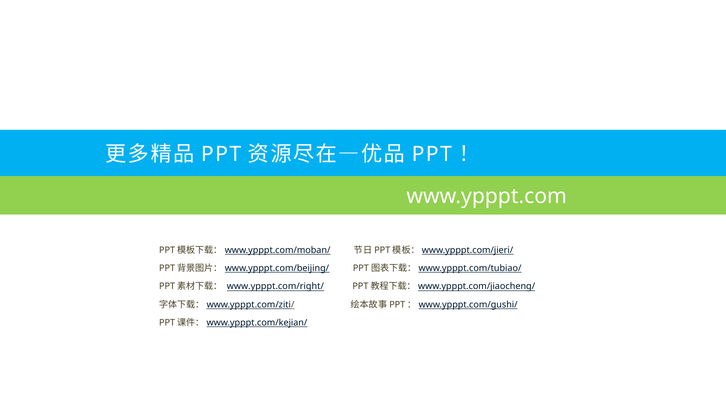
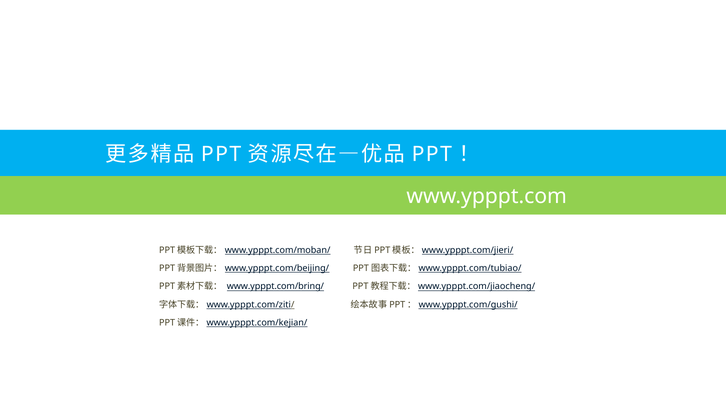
www.ypppt.com/right/: www.ypppt.com/right/ -> www.ypppt.com/bring/ (275, 287)
